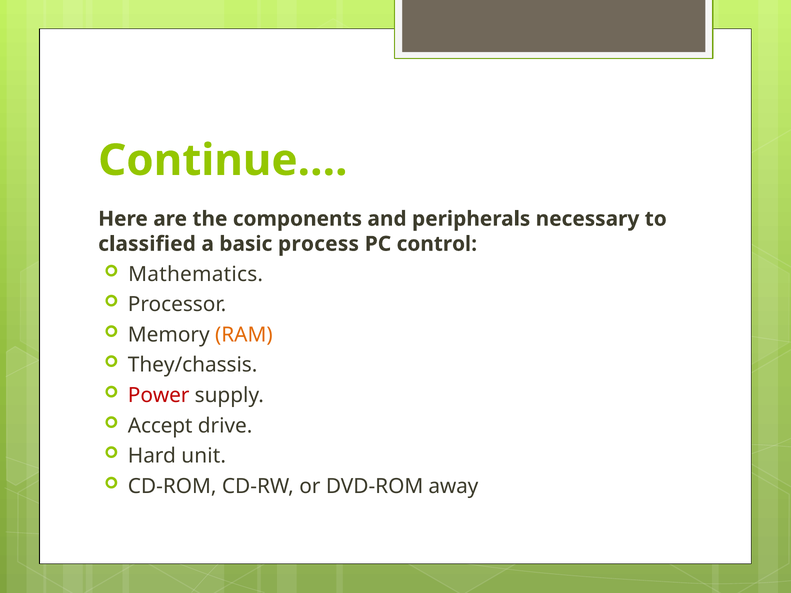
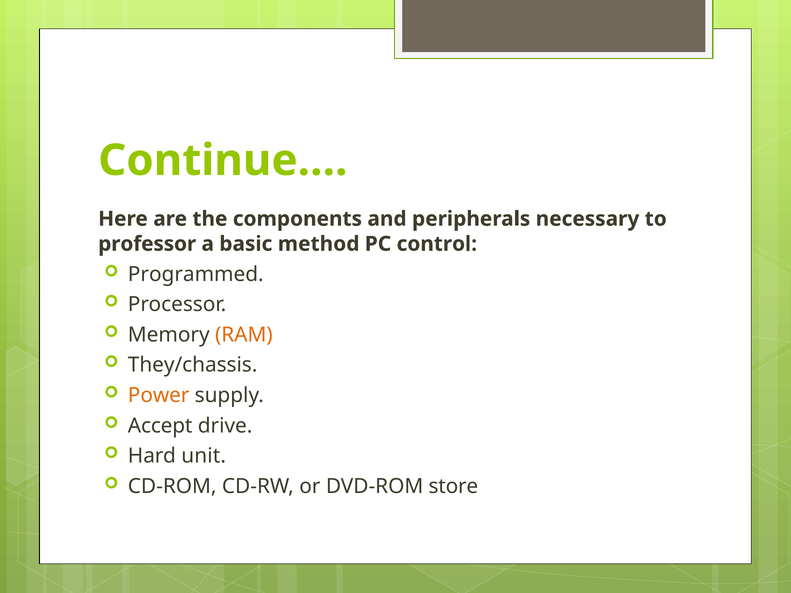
classified: classified -> professor (147, 244)
process: process -> method (319, 244)
Mathematics: Mathematics -> Programmed (196, 274)
Power colour: red -> orange (159, 395)
away: away -> store (453, 486)
